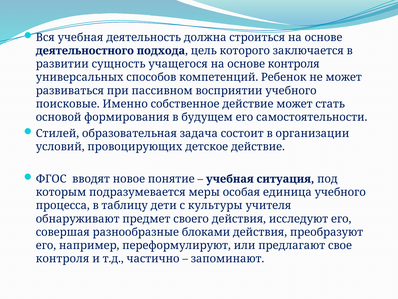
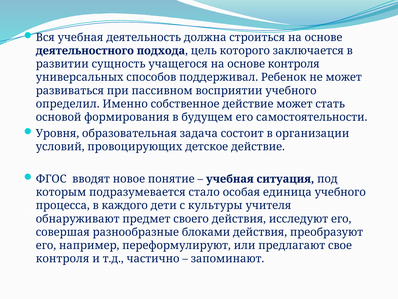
компетенций: компетенций -> поддерживал (219, 77)
поисковые: поисковые -> определил (68, 104)
Стилей: Стилей -> Уровня (57, 133)
меры: меры -> стало (204, 192)
таблицу: таблицу -> каждого (125, 205)
